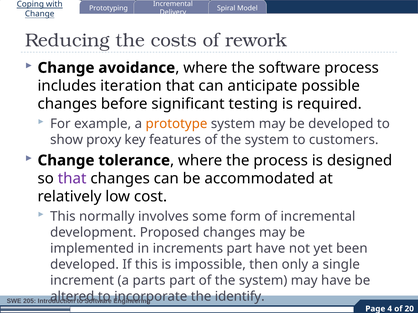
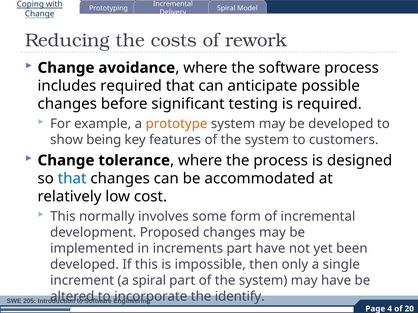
includes iteration: iteration -> required (131, 86)
proxy: proxy -> being (104, 140)
that colour: purple -> blue (72, 179)
a parts: parts -> spiral (149, 281)
